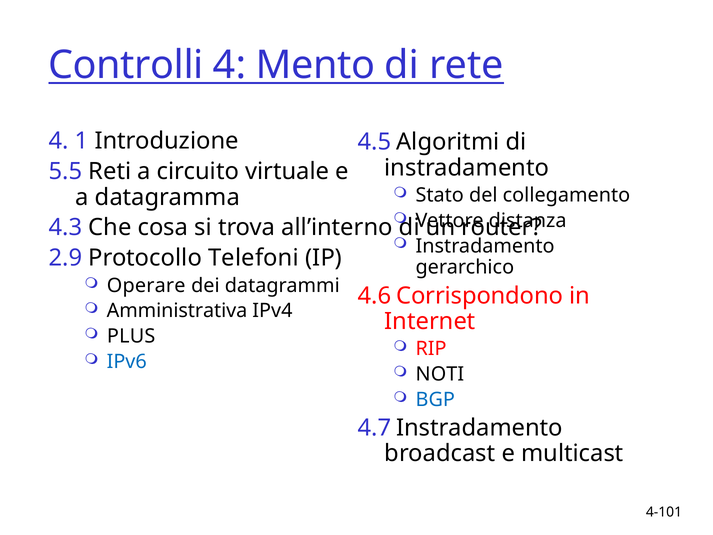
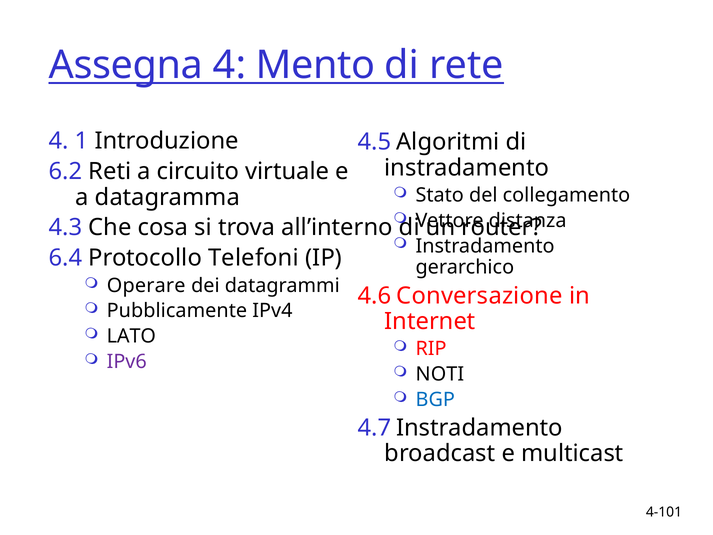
Controlli: Controlli -> Assegna (126, 65)
5.5: 5.5 -> 6.2 (66, 171)
2.9: 2.9 -> 6.4 (66, 258)
Corrispondono: Corrispondono -> Conversazione (479, 296)
Amministrativa: Amministrativa -> Pubblicamente (177, 311)
PLUS: PLUS -> LATO (131, 336)
IPv6 colour: blue -> purple (127, 361)
